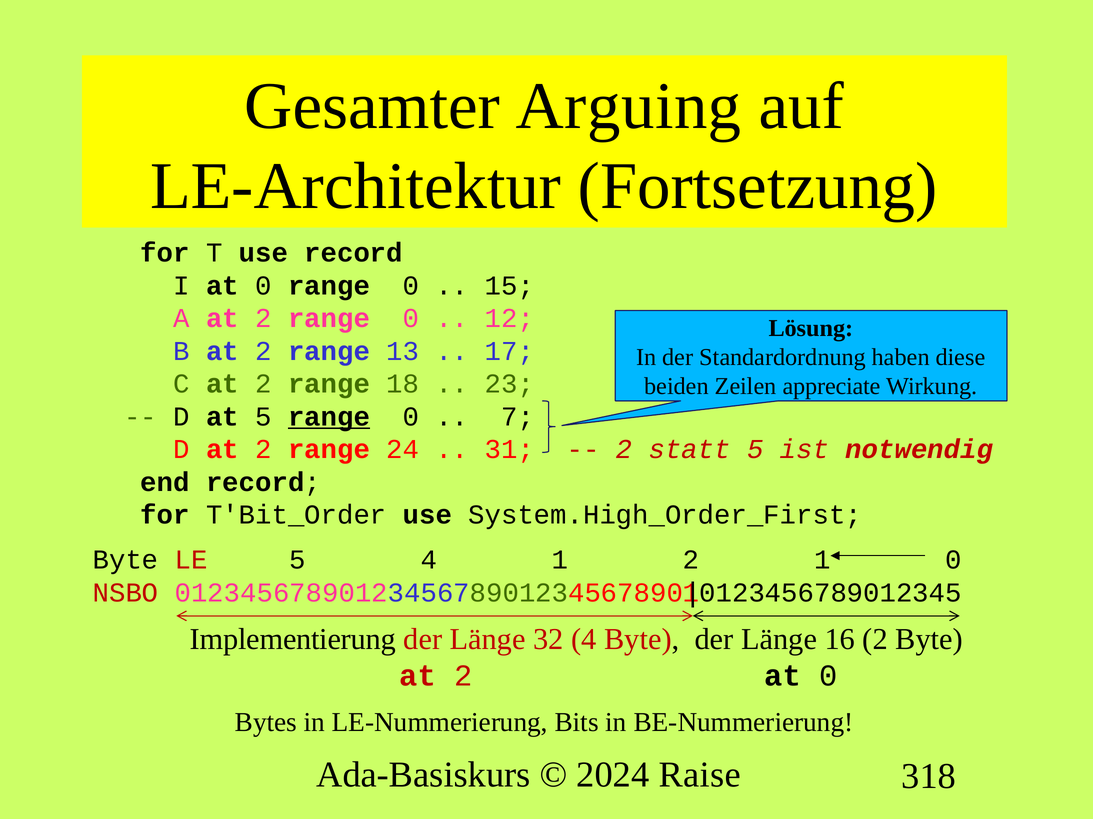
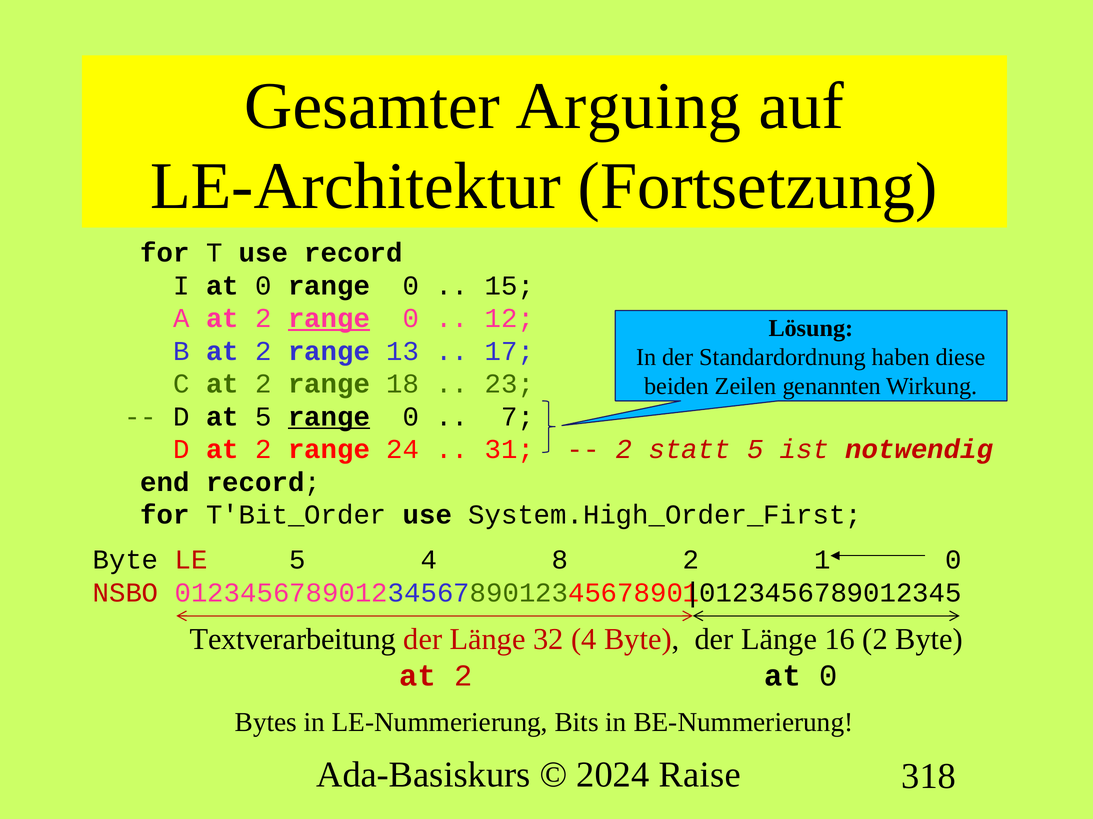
range underline: none -> present (329, 319)
appreciate: appreciate -> genannten (832, 387)
4 1: 1 -> 8 (560, 560)
Implementierung: Implementierung -> Textverarbeitung (293, 640)
